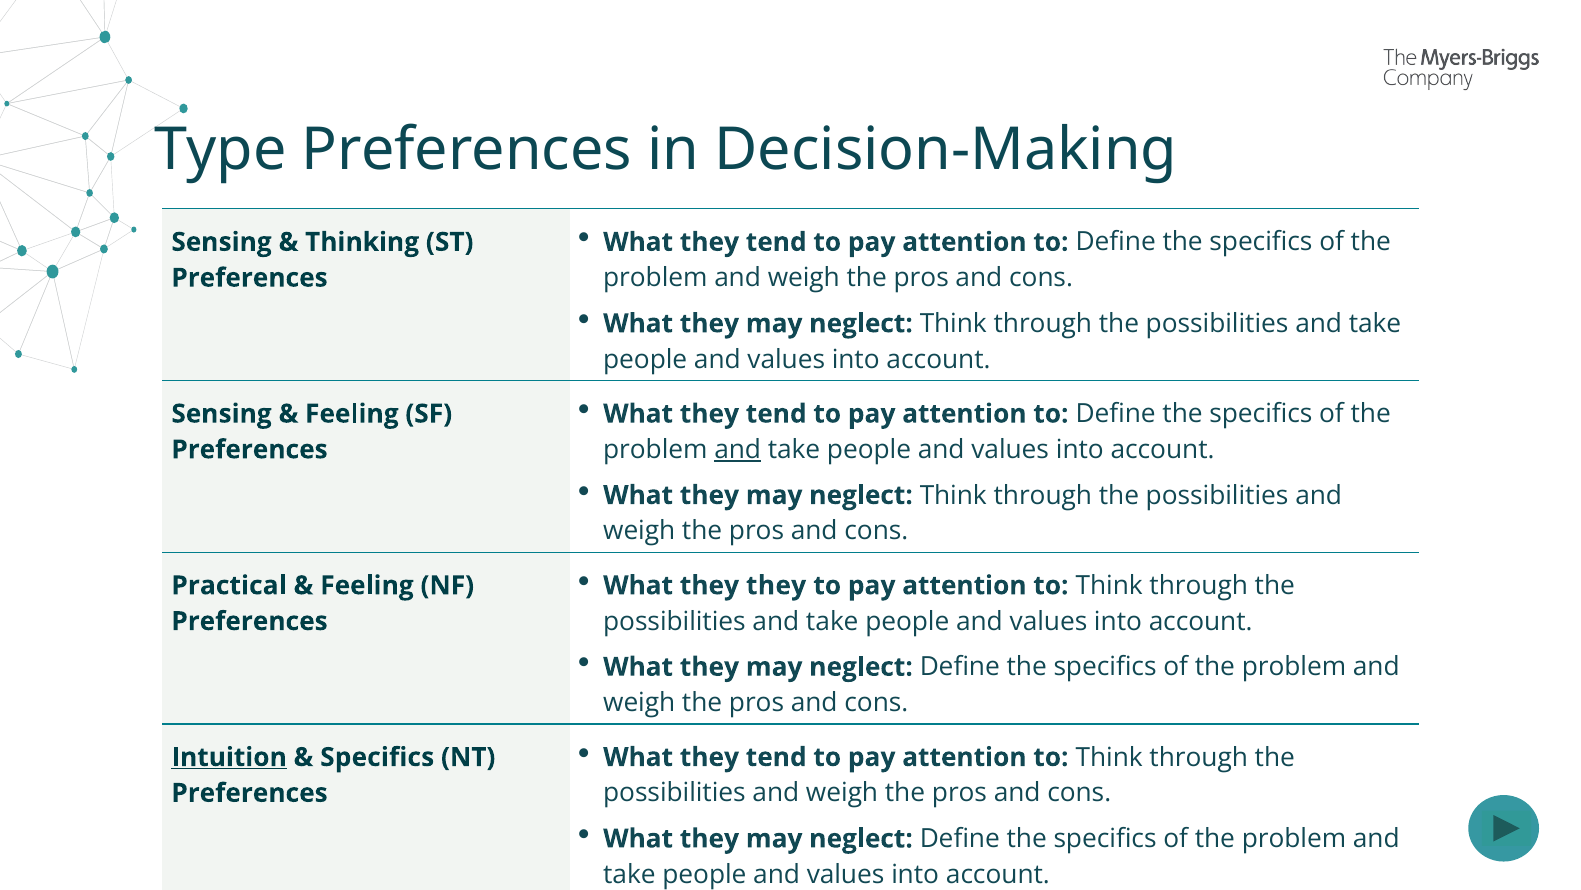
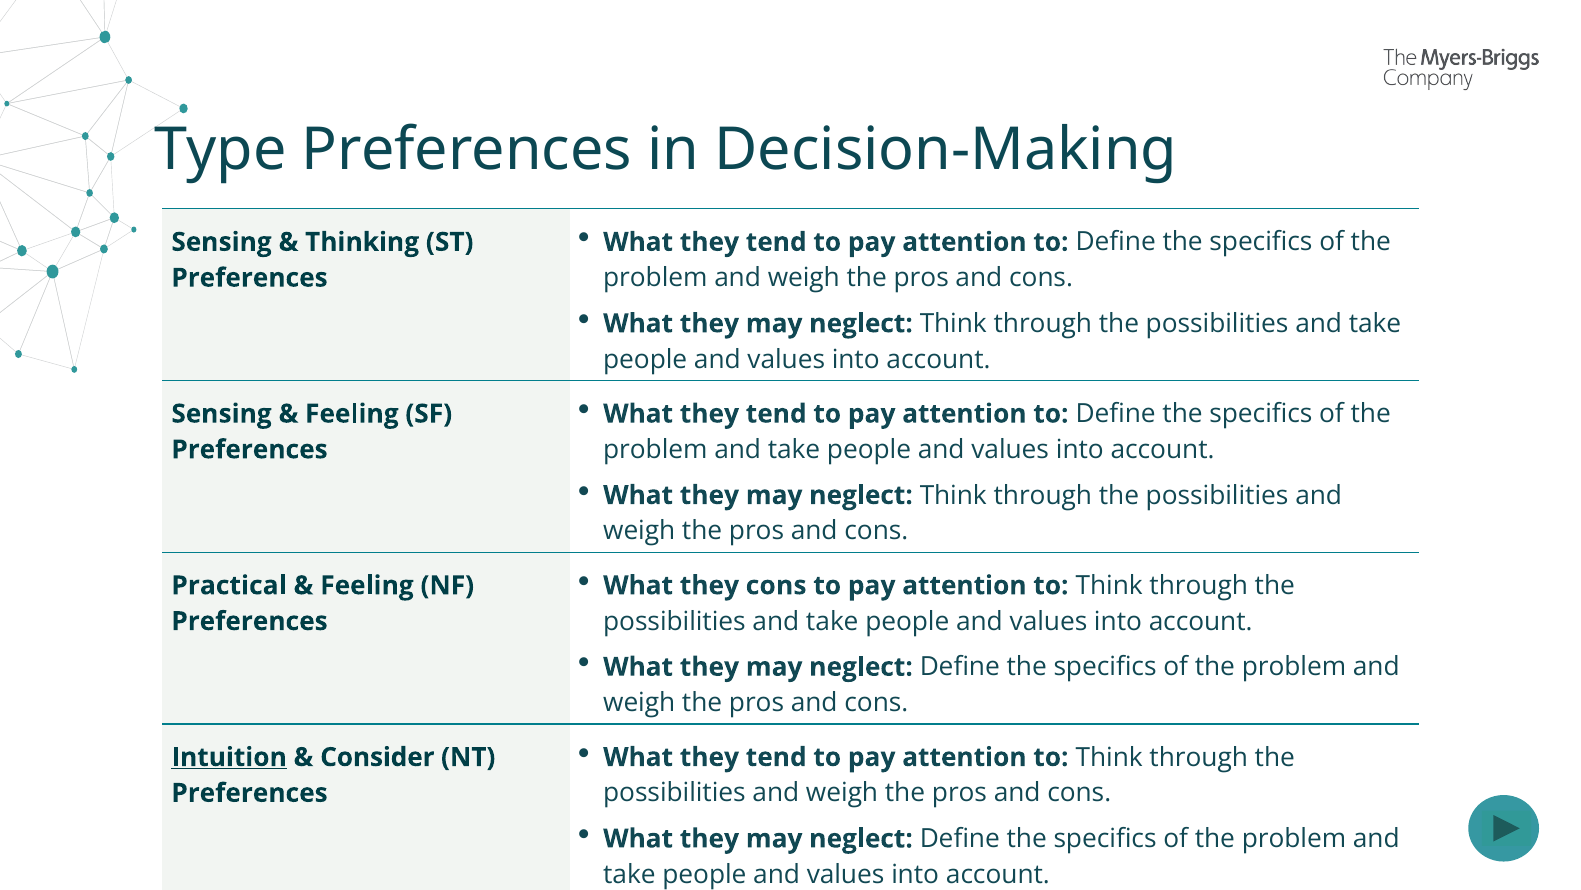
and underline: present -> none (738, 449)
they they: they -> cons (776, 585)
Specifics: Specifics -> Consider (377, 757)
